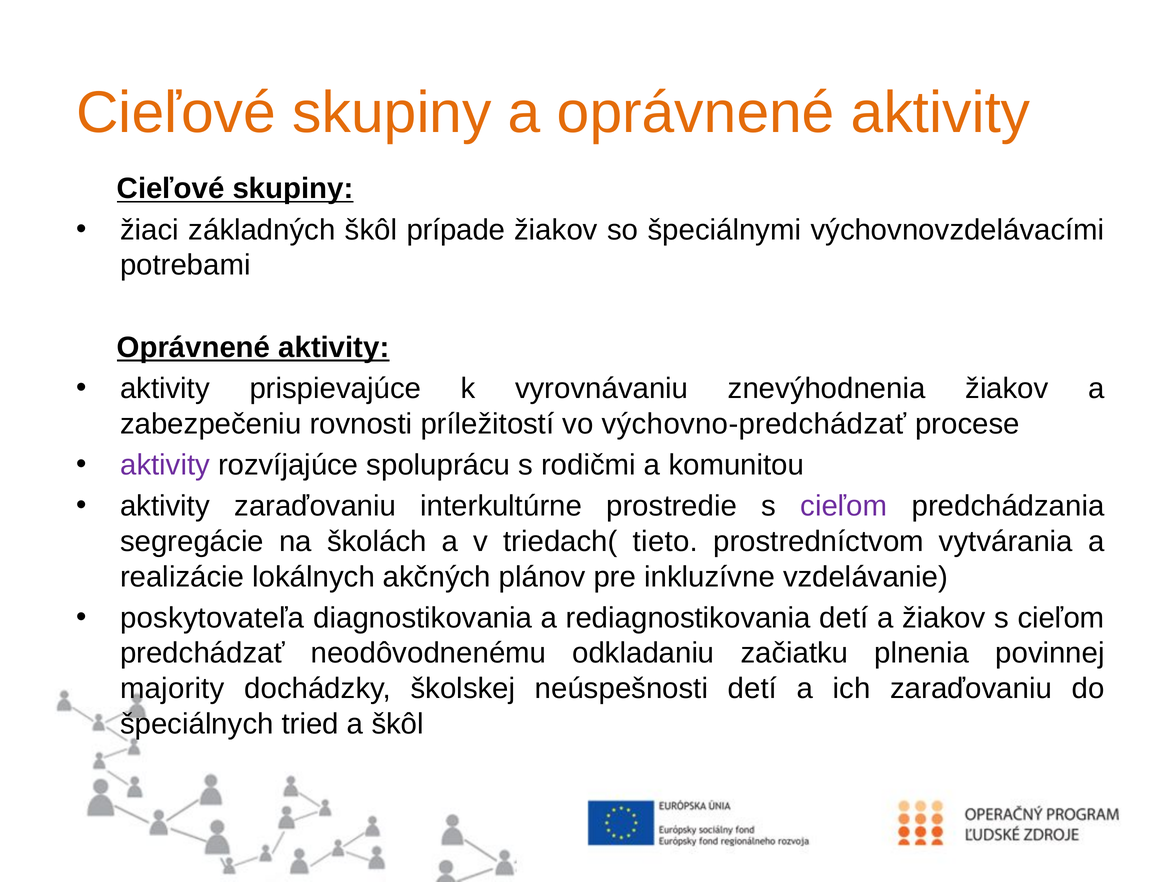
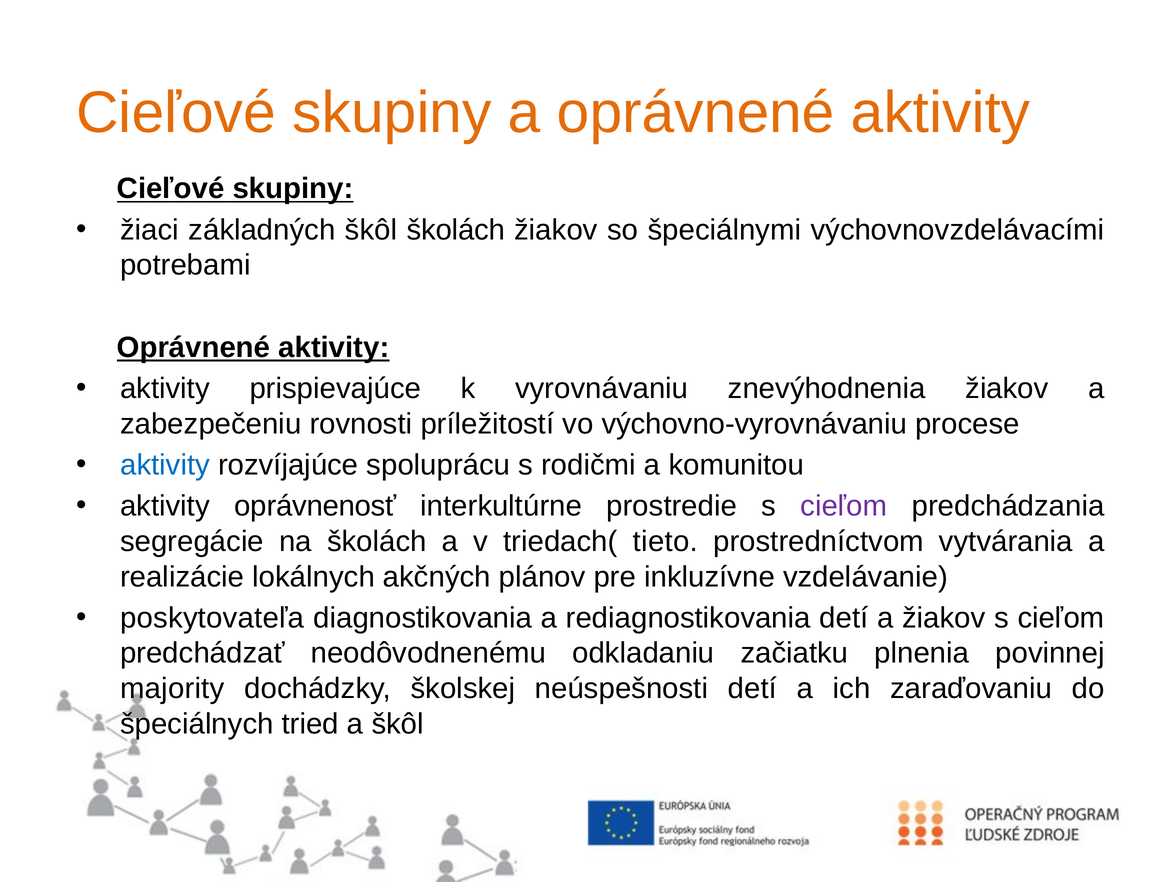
škôl prípade: prípade -> školách (456, 230)
výchovno-predchádzať: výchovno-predchádzať -> výchovno-vyrovnávaniu (754, 424)
aktivity colour: purple -> blue (165, 465)
aktivity zaraďovaniu: zaraďovaniu -> oprávnenosť (315, 506)
